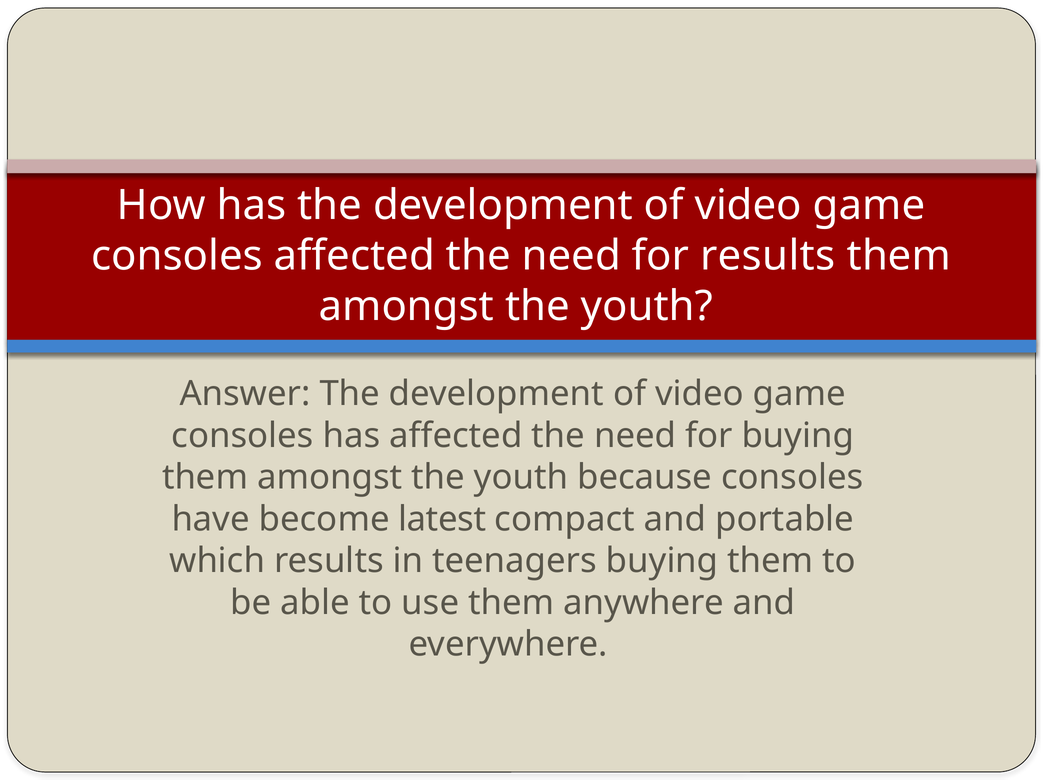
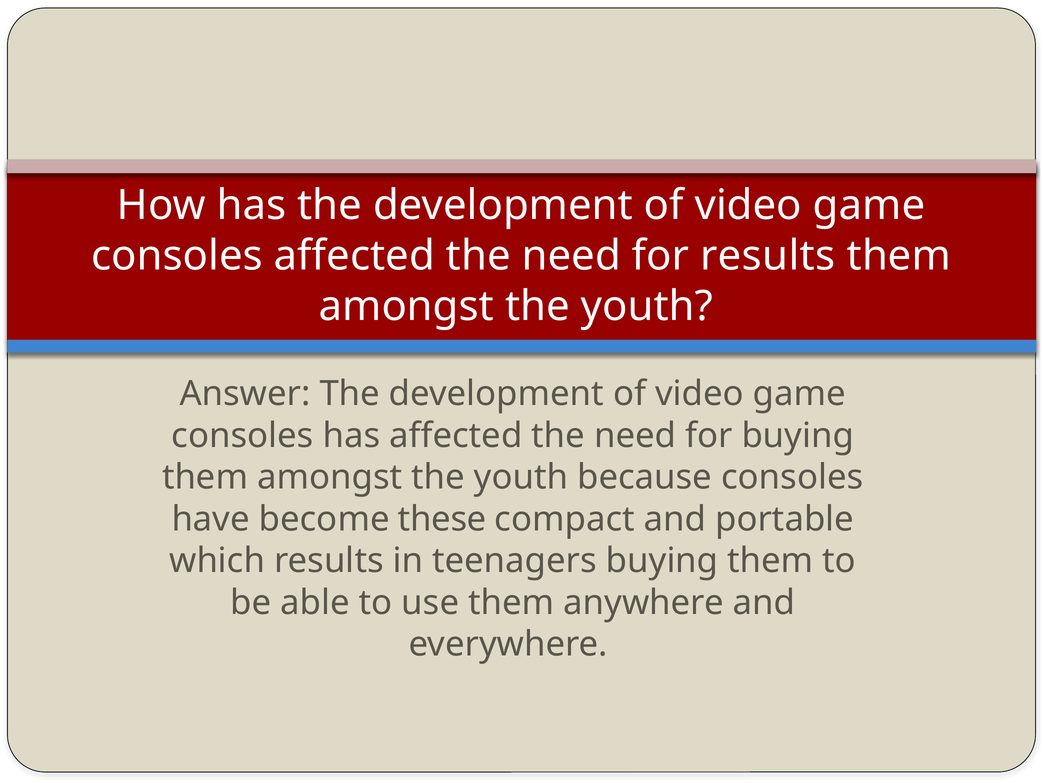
latest: latest -> these (442, 519)
